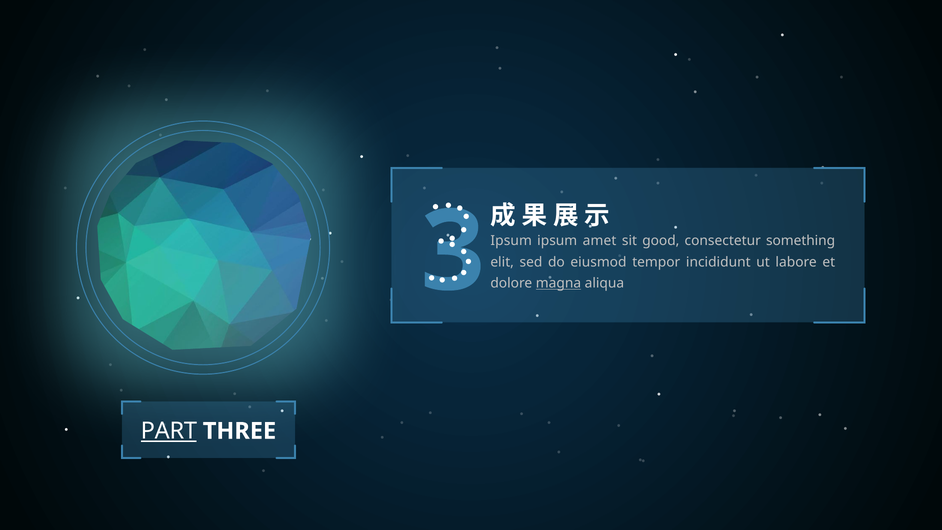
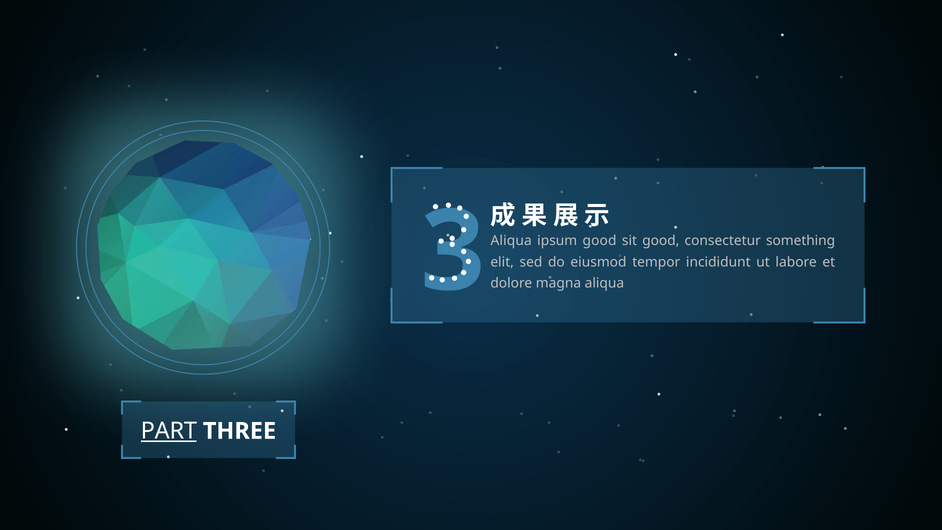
3 Ipsum: Ipsum -> Aliqua (511, 241)
ipsum amet: amet -> good (600, 241)
magna underline: present -> none (558, 283)
